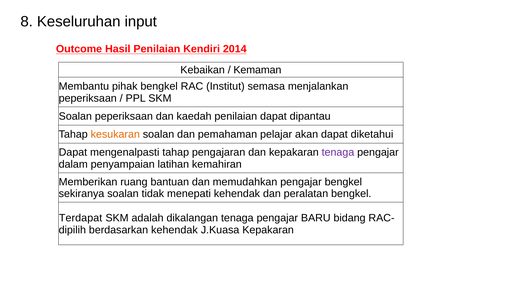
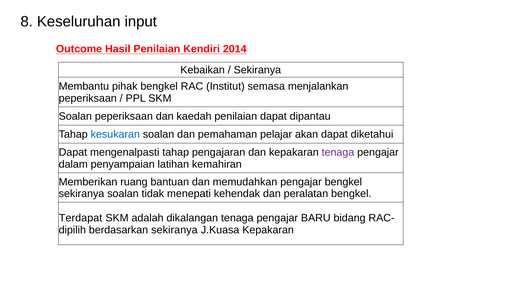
Kemaman: Kemaman -> Sekiranya (257, 70)
kesukaran colour: orange -> blue (115, 135)
berdasarkan kehendak: kehendak -> sekiranya (174, 230)
